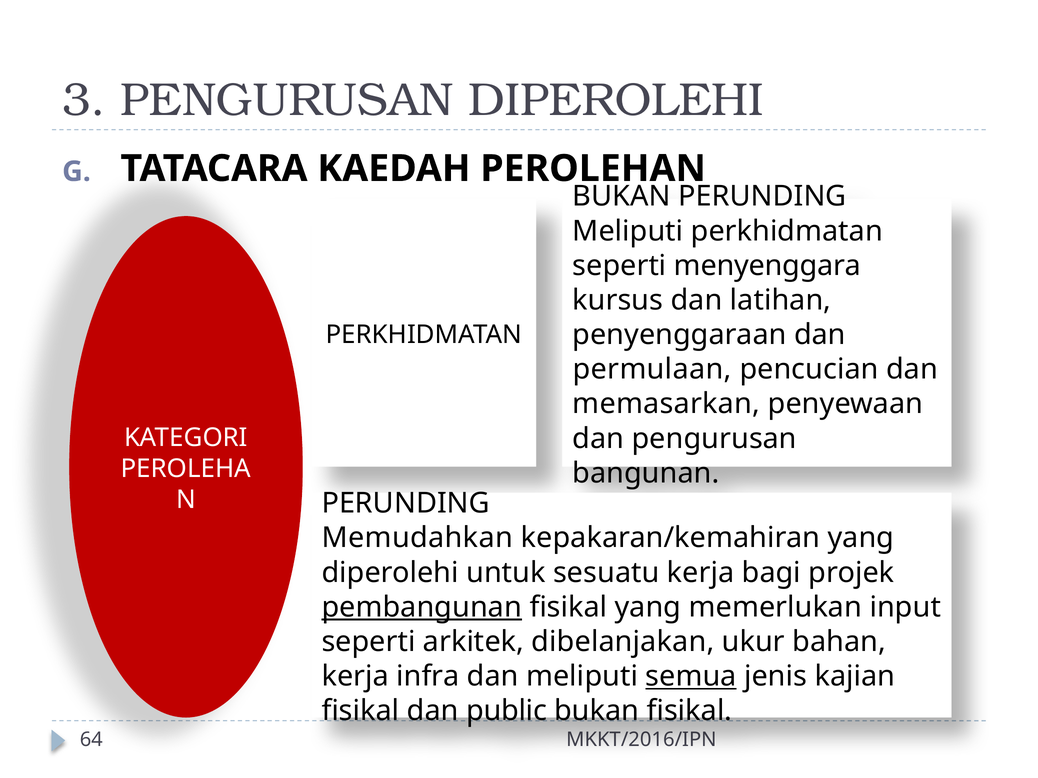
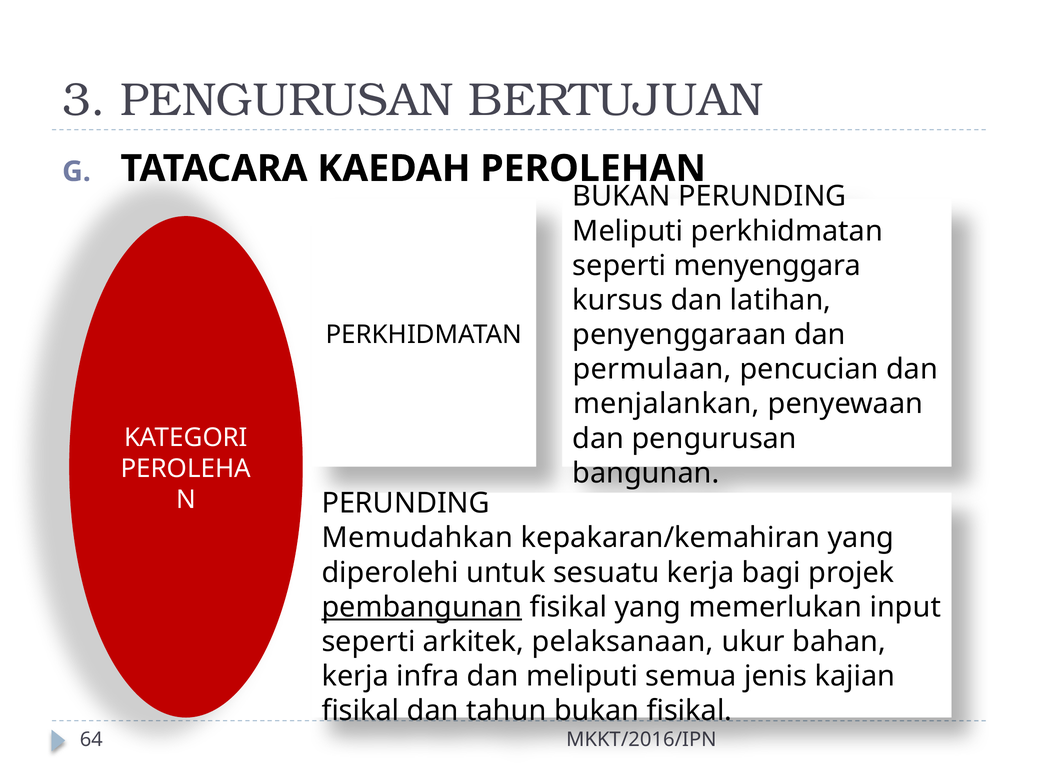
PENGURUSAN DIPEROLEHI: DIPEROLEHI -> BERTUJUAN (616, 100)
memasarkan: memasarkan -> menjalankan (666, 404)
dibelanjakan: dibelanjakan -> pelaksanaan (623, 642)
semua underline: present -> none (691, 677)
public: public -> tahun (506, 711)
